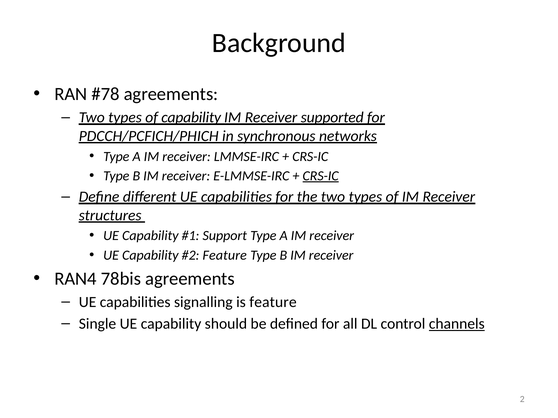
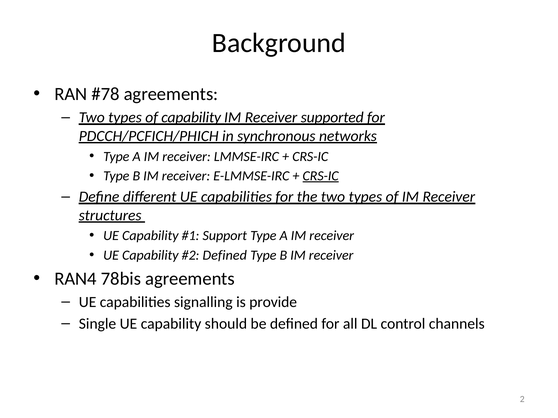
Feature: Feature -> Defined (225, 256)
is feature: feature -> provide (273, 302)
channels underline: present -> none (457, 324)
